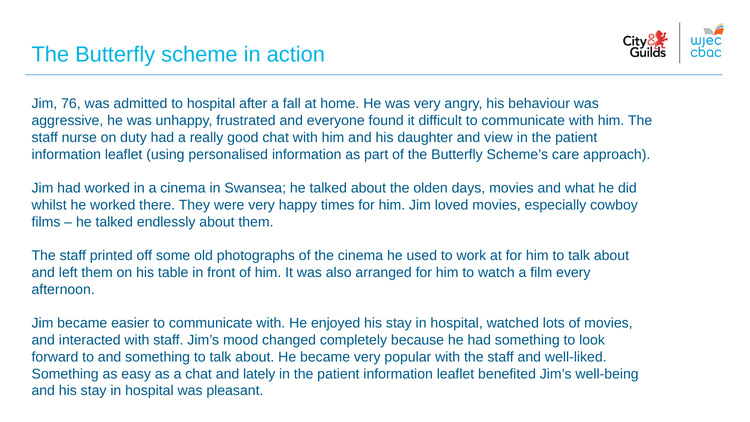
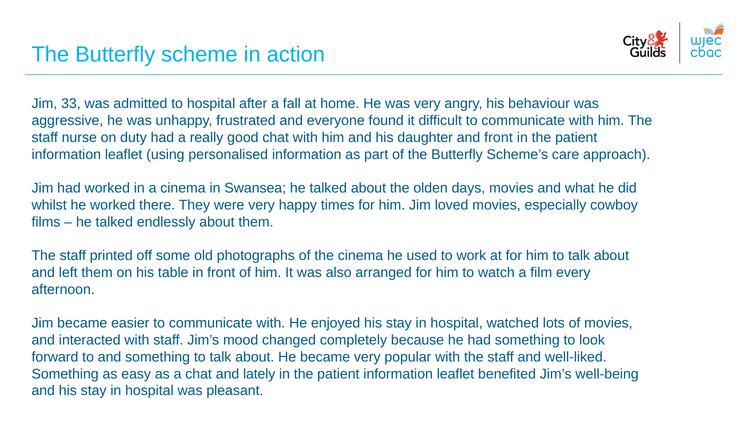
76: 76 -> 33 (71, 104)
and view: view -> front (498, 138)
